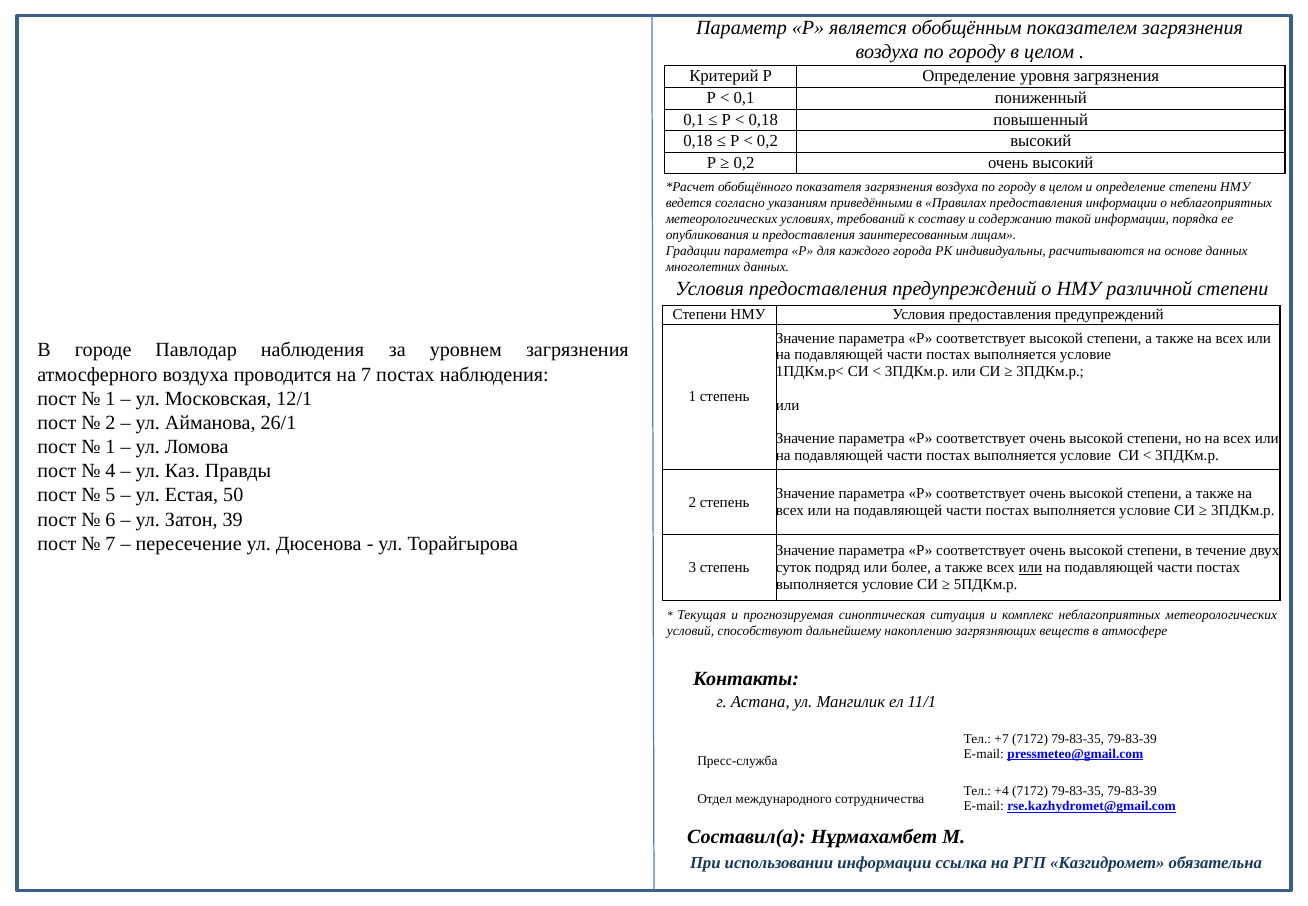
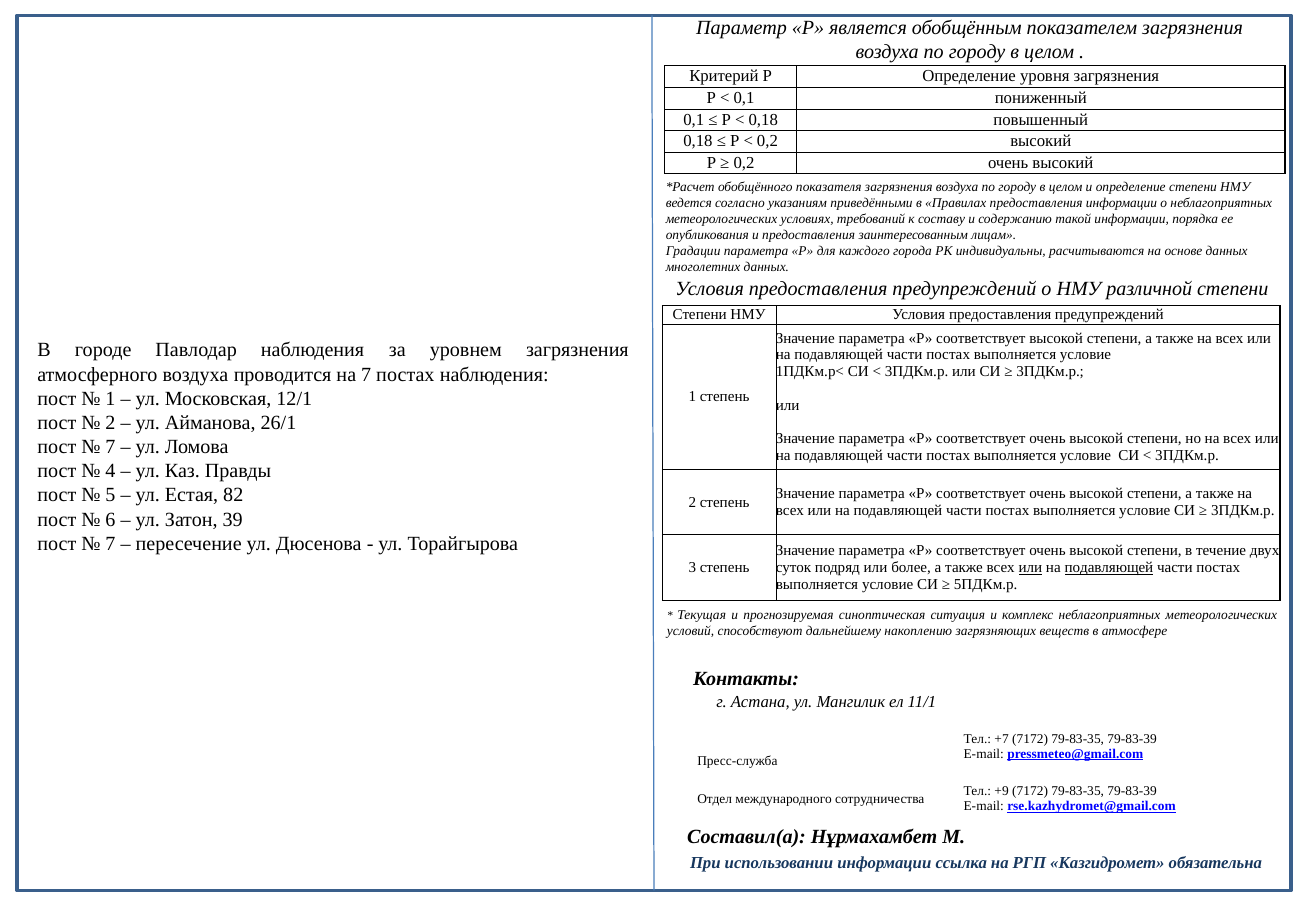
1: 1 -> 7 (111, 447)
50: 50 -> 82 (233, 495)
подавляющей underline: none -> present (1109, 567)
+4: +4 -> +9 (1002, 791)
